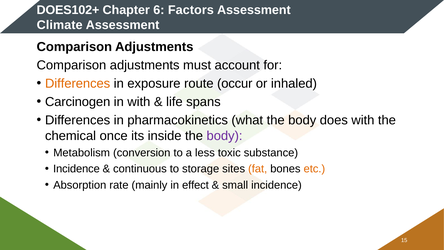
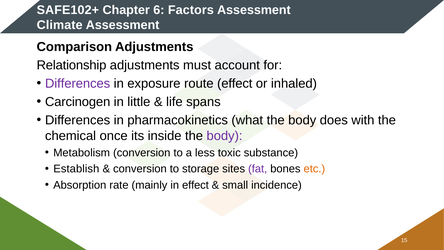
DOES102+: DOES102+ -> SAFE102+ (68, 10)
Comparison: Comparison -> Relationship (72, 65)
Differences colour: orange -> purple (78, 84)
route occur: occur -> effect (235, 84)
in with: with -> little (139, 102)
Incidence: Incidence -> Establish (76, 169)
continuous: continuous -> conversion (140, 169)
fat colour: orange -> purple (258, 169)
